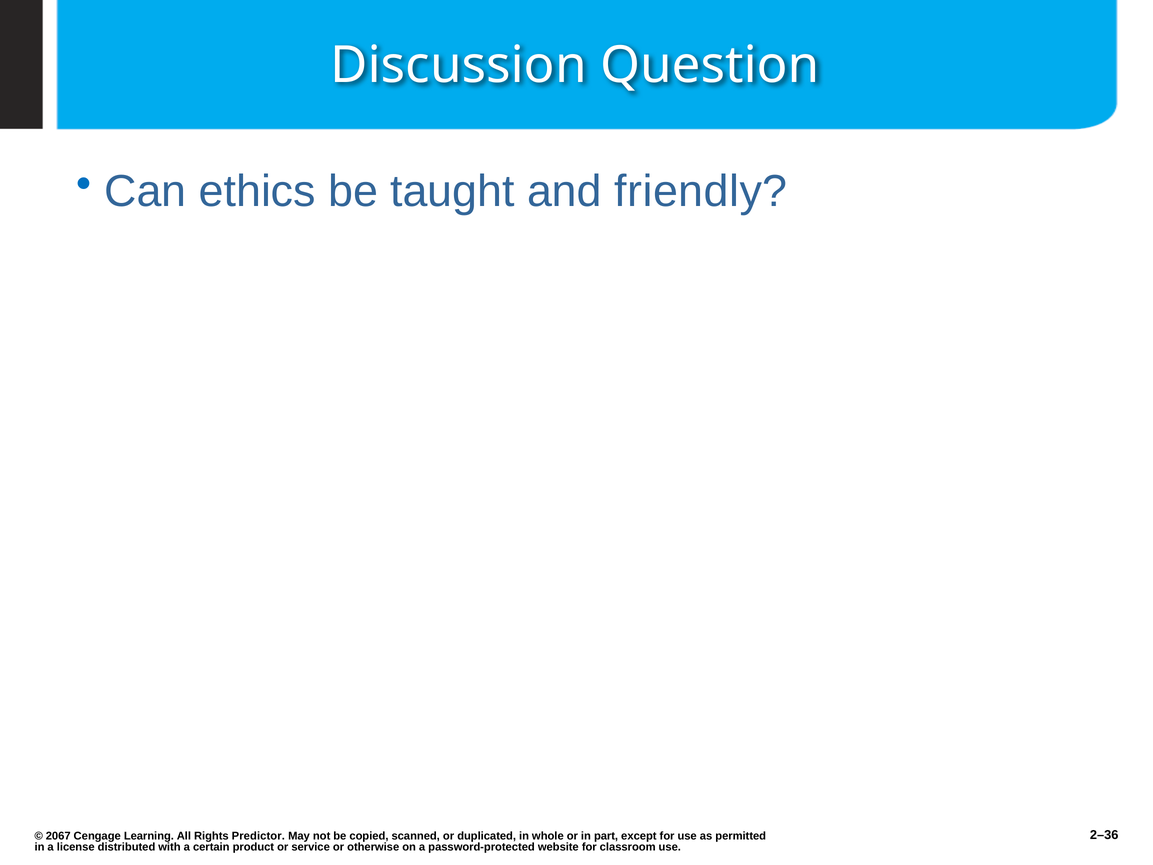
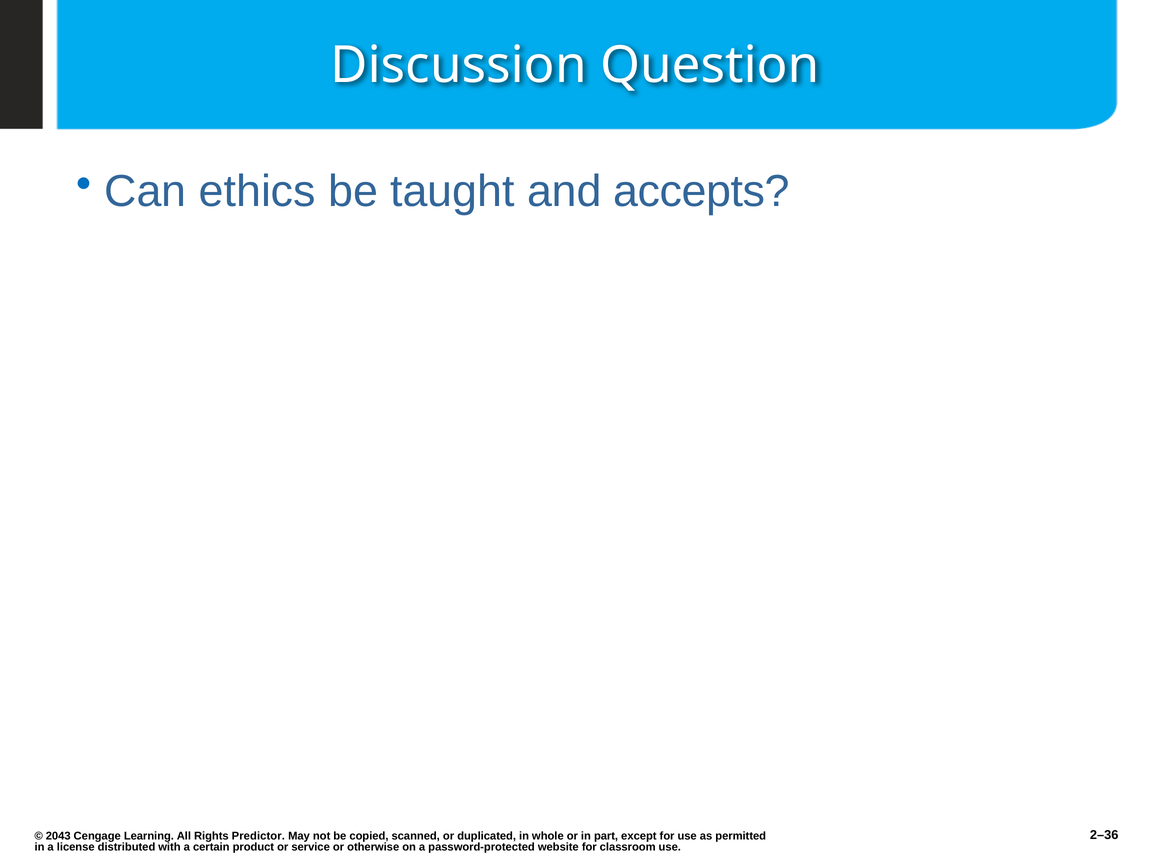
friendly: friendly -> accepts (701, 191)
2067: 2067 -> 2043 (58, 836)
